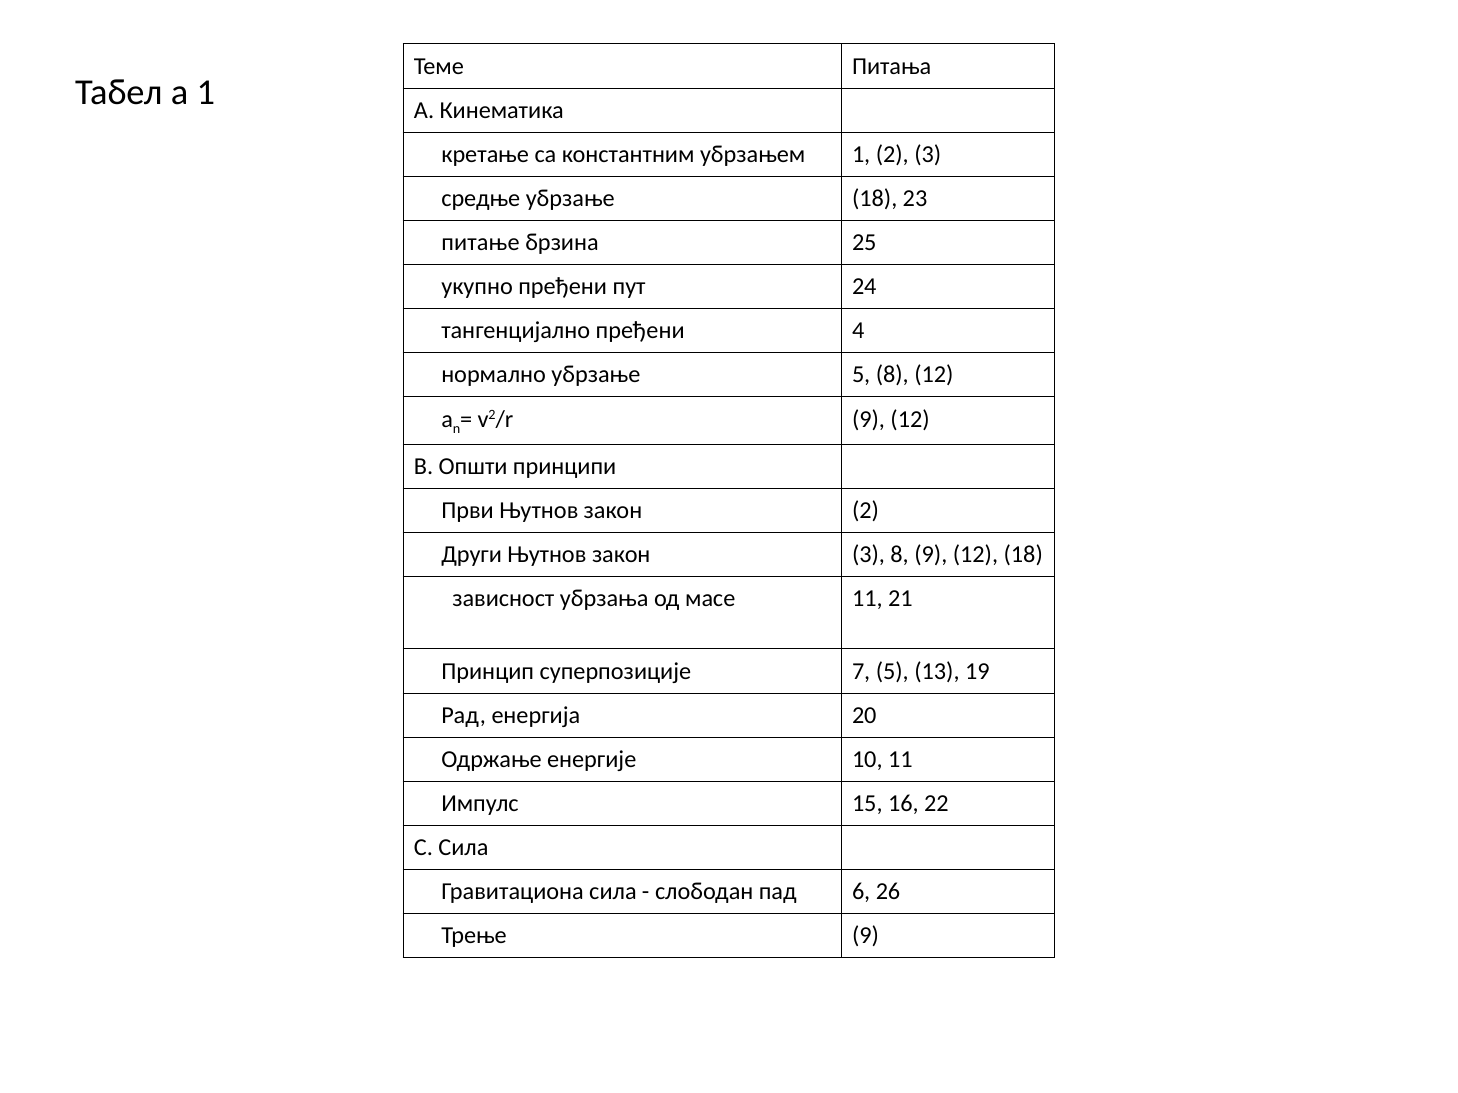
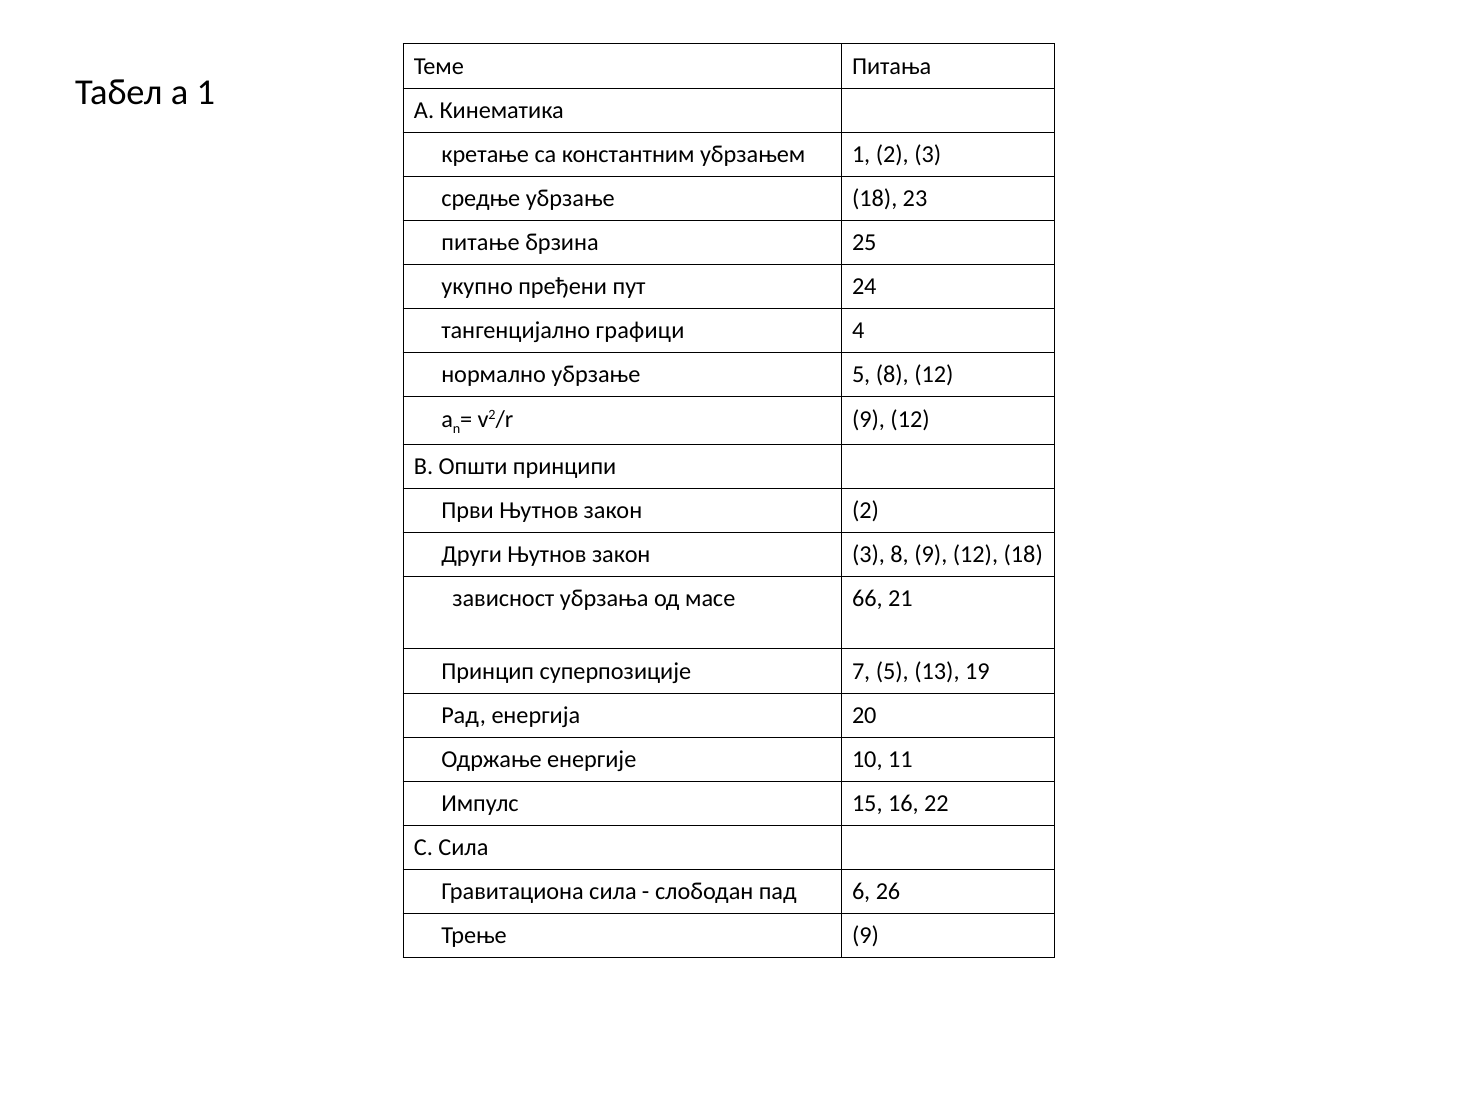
тангенцијално пређени: пређени -> графици (640, 331)
масе 11: 11 -> 66 (867, 599)
